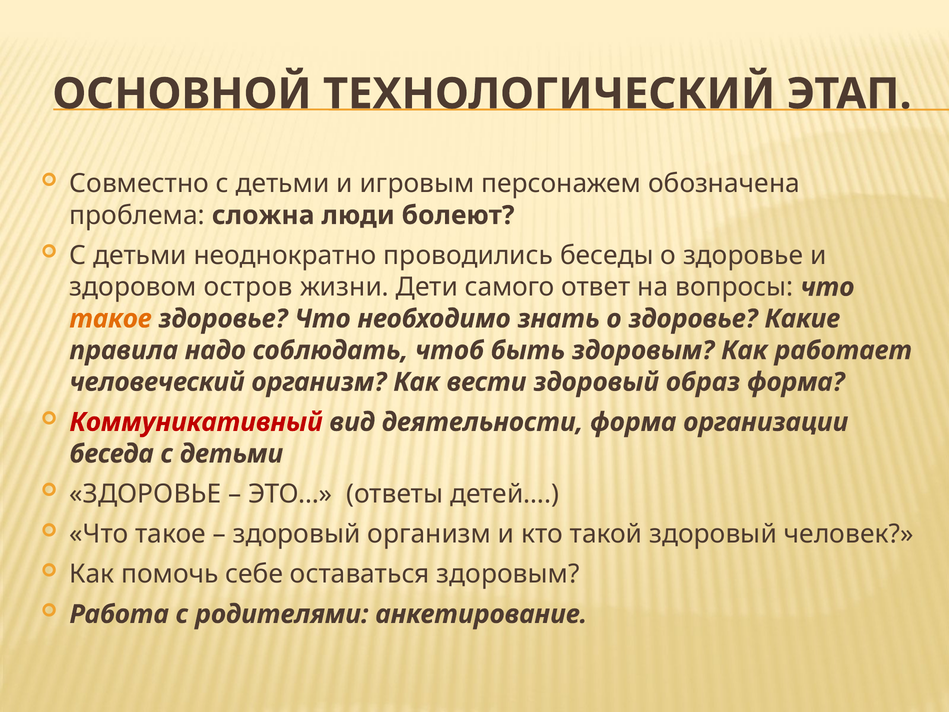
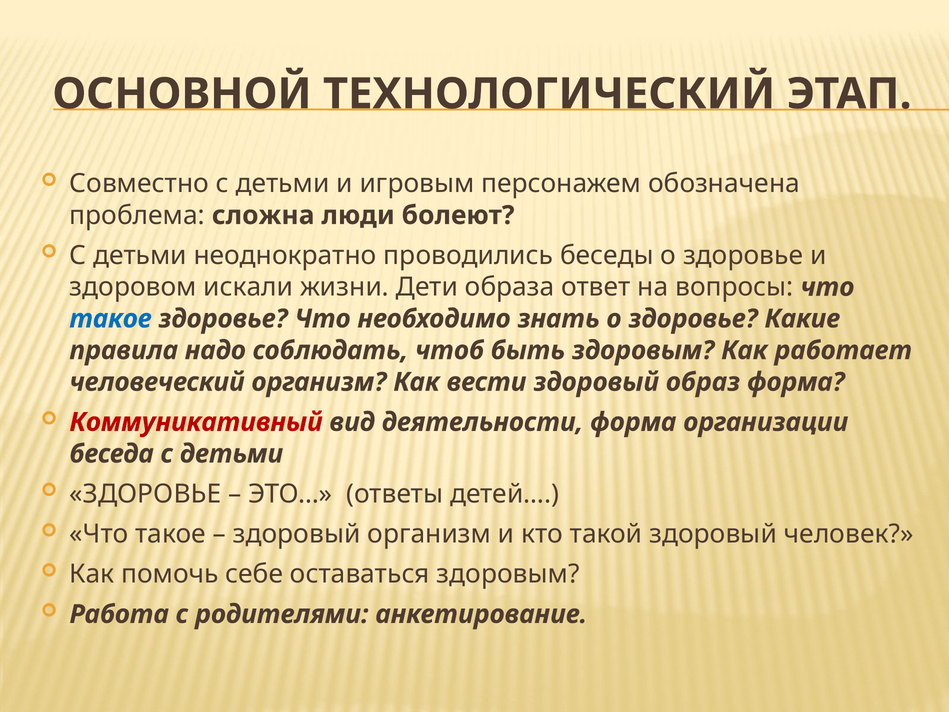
остров: остров -> искали (248, 287)
самого: самого -> образа (510, 287)
такое colour: orange -> blue (110, 319)
